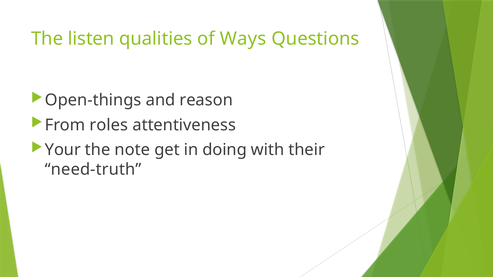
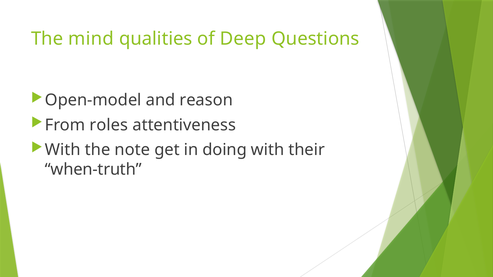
listen: listen -> mind (91, 39)
Ways: Ways -> Deep (243, 39)
Open-things: Open-things -> Open-model (93, 100)
Your: Your -> With (63, 150)
need-truth: need-truth -> when-truth (93, 170)
